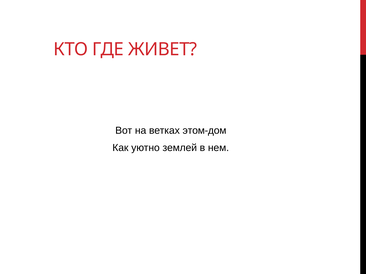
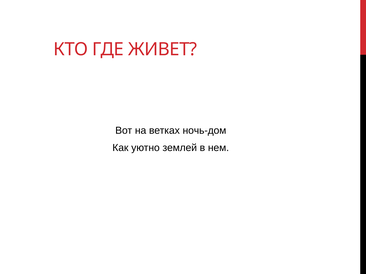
этом-дом: этом-дом -> ночь-дом (204, 131)
